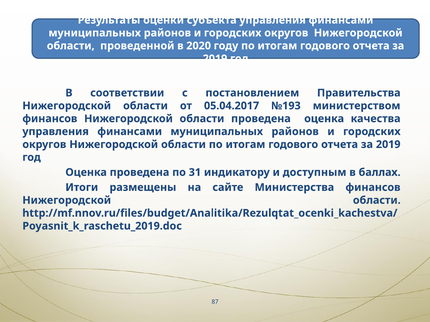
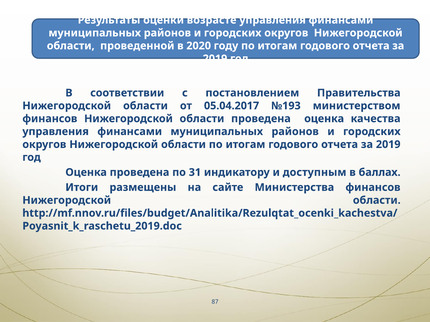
субъекта: субъекта -> возрасте (212, 20)
